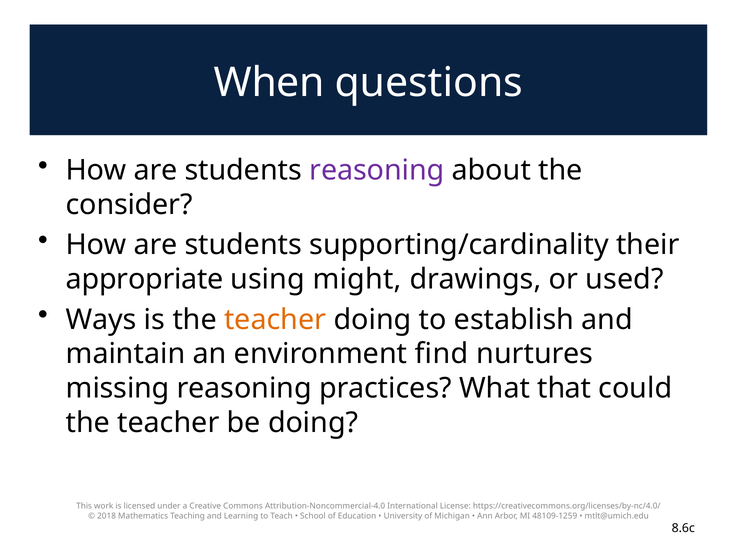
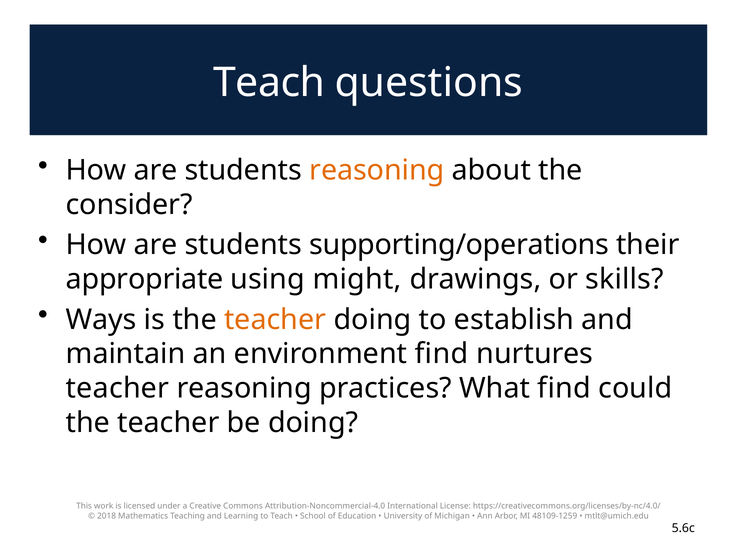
When: When -> Teach (269, 83)
reasoning colour: purple -> orange (377, 171)
supporting/cardinality: supporting/cardinality -> supporting/operations (459, 245)
used: used -> skills (625, 280)
missing: missing -> teacher (118, 389)
What that: that -> find (564, 389)
8.6c: 8.6c -> 5.6c (683, 528)
